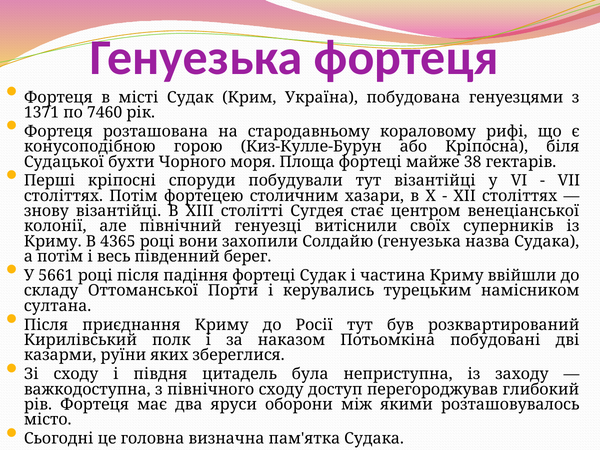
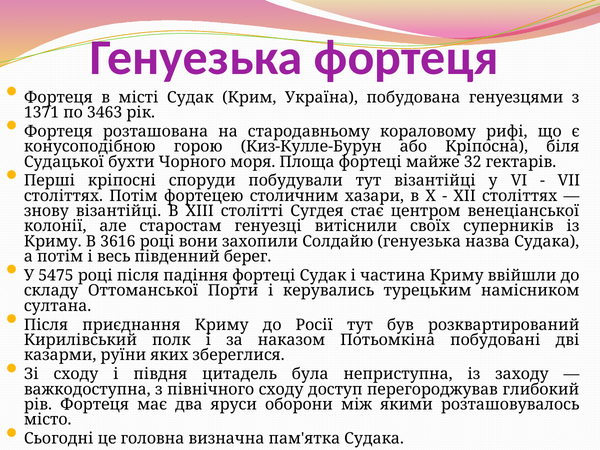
7460: 7460 -> 3463 (105, 112)
38: 38 -> 32 (473, 162)
північний: північний -> старостам (181, 226)
4365: 4365 -> 3616 (118, 241)
5661: 5661 -> 5475 (56, 276)
